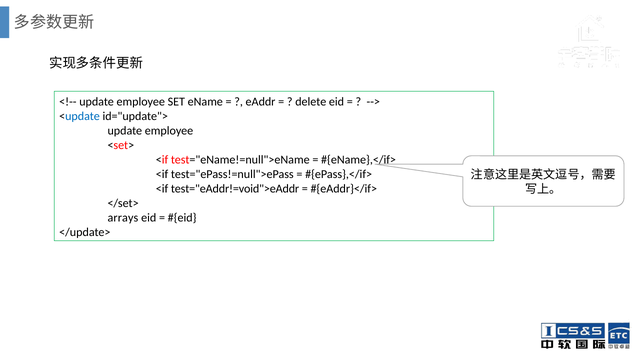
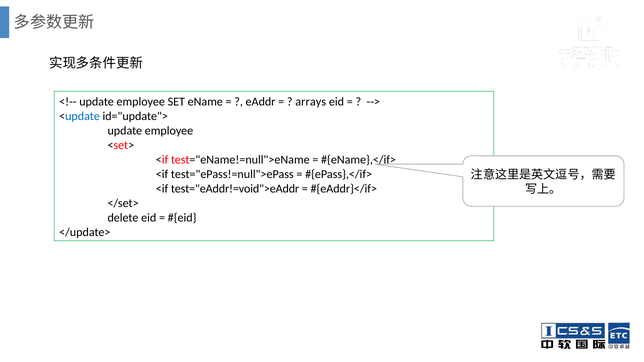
delete: delete -> arrays (311, 102)
arrays: arrays -> delete (123, 218)
